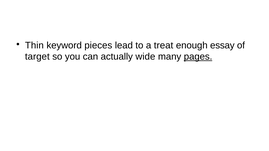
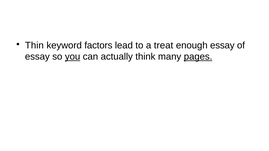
pieces: pieces -> factors (98, 45)
target: target -> essay (37, 57)
you underline: none -> present (73, 57)
wide: wide -> think (145, 57)
